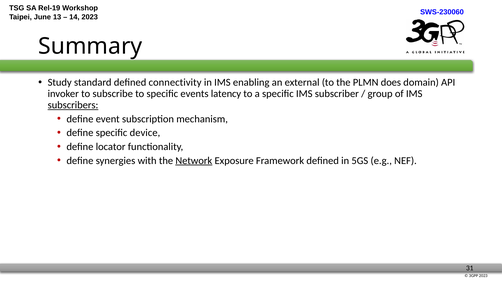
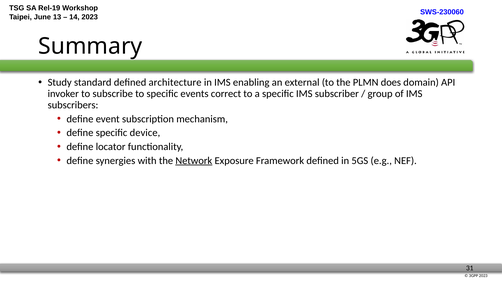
connectivity: connectivity -> architecture (175, 83)
latency: latency -> correct (226, 94)
subscribers underline: present -> none (73, 105)
